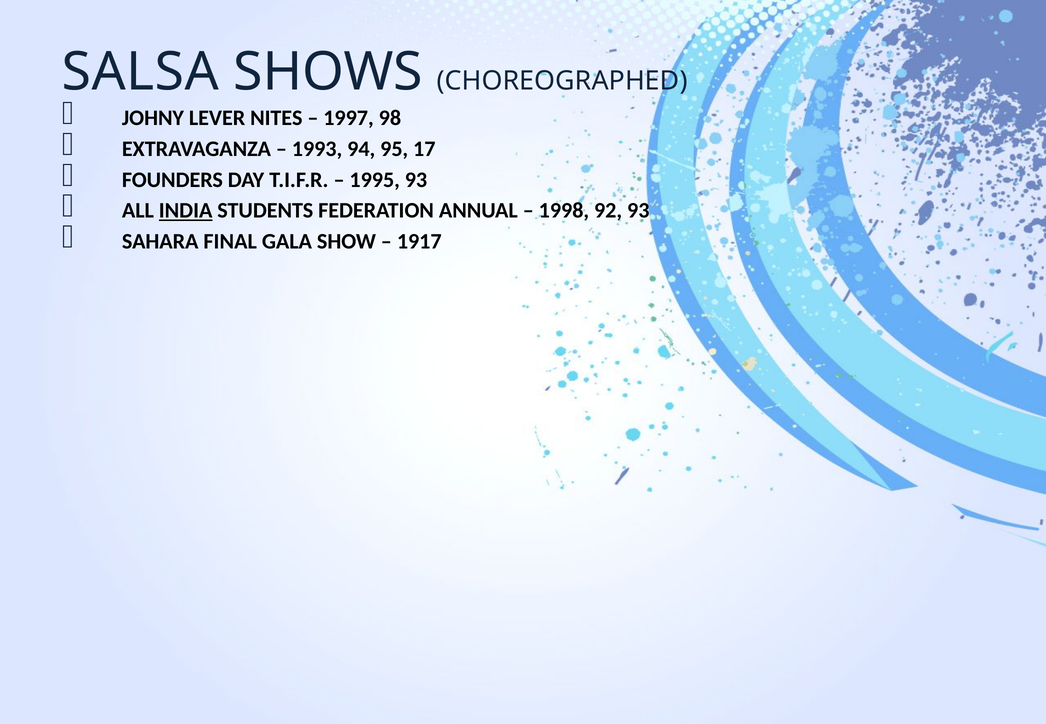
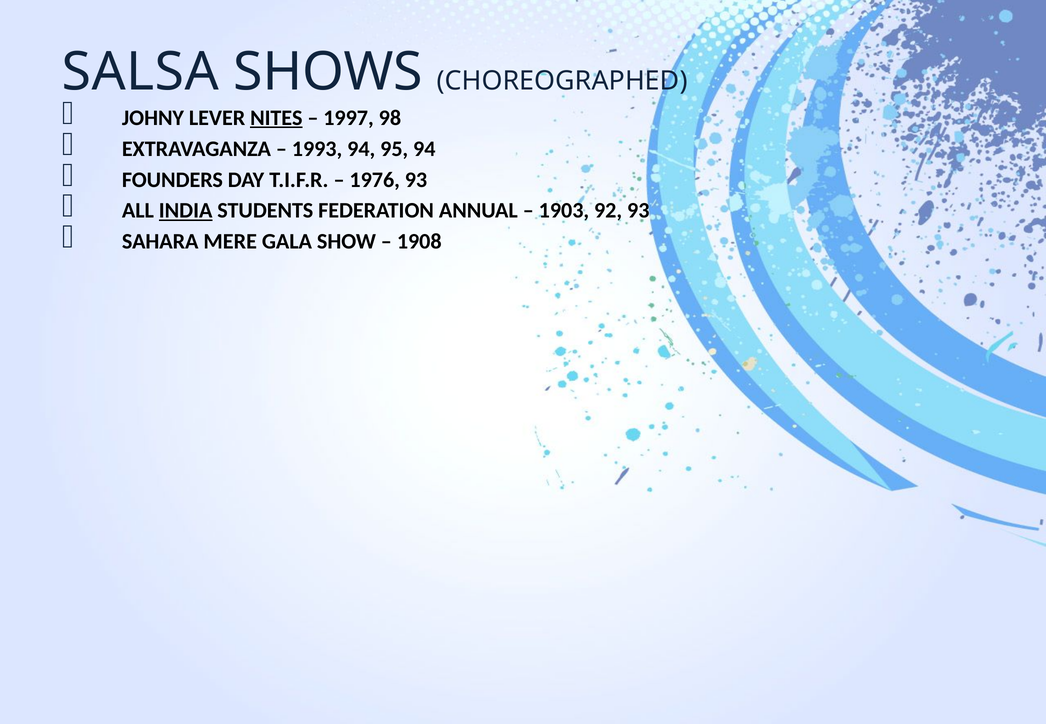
NITES underline: none -> present (276, 118)
95 17: 17 -> 94 (424, 149)
1995: 1995 -> 1976 (375, 180)
1998: 1998 -> 1903 (564, 211)
FINAL: FINAL -> MERE (230, 242)
1917: 1917 -> 1908 (419, 242)
